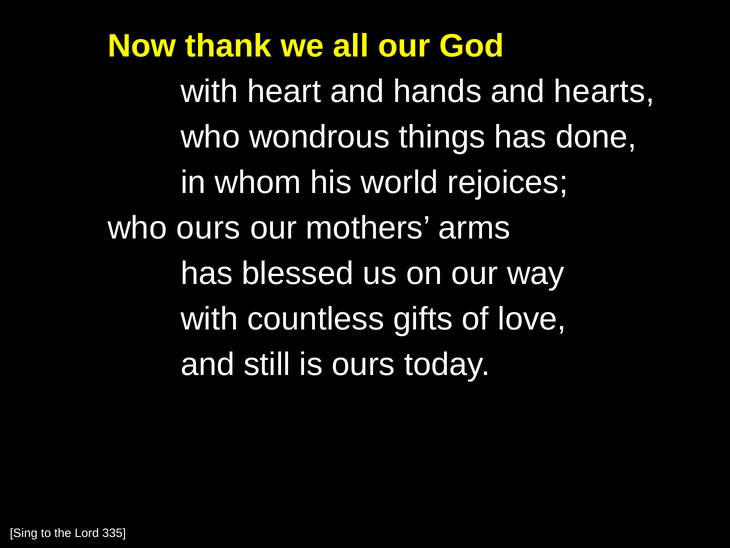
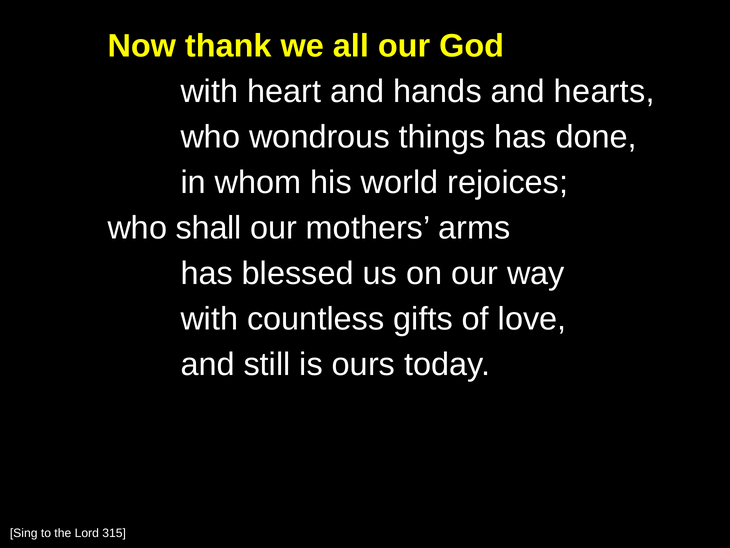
who ours: ours -> shall (209, 228)
335: 335 -> 315 (114, 533)
